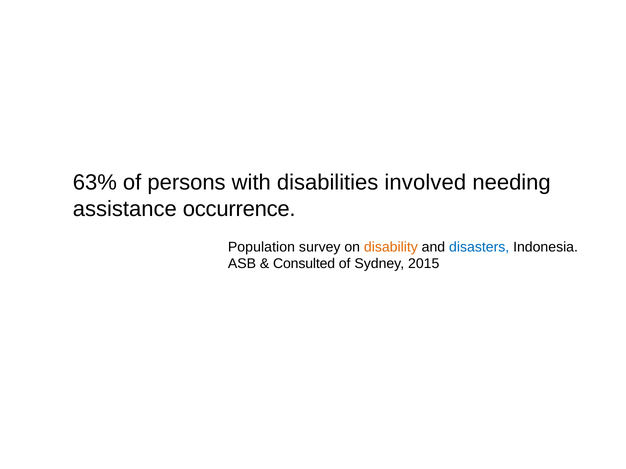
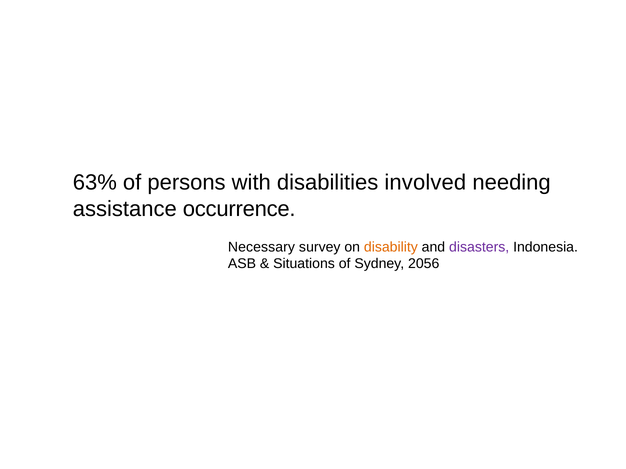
Population: Population -> Necessary (261, 247)
disasters colour: blue -> purple (479, 247)
Consulted: Consulted -> Situations (304, 264)
2015: 2015 -> 2056 (424, 264)
